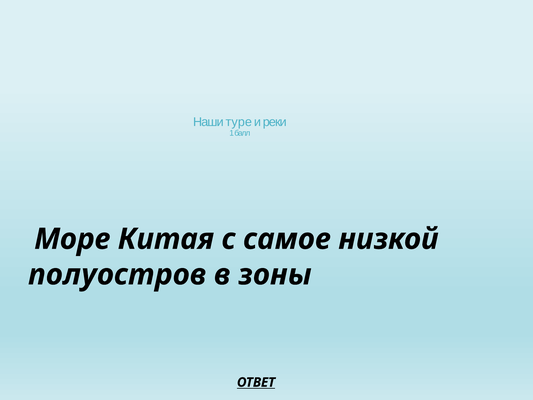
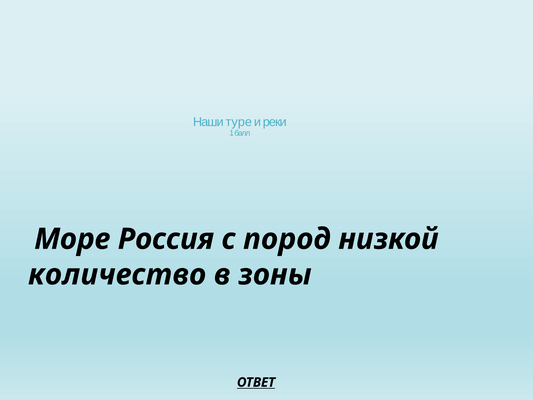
Китая: Китая -> Россия (166, 239)
самое: самое -> пород (287, 239)
полуостров: полуостров -> количество (117, 275)
